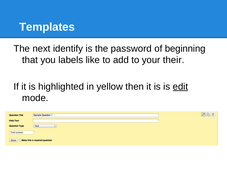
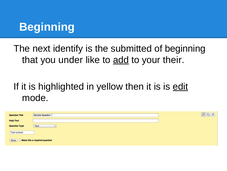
Templates: Templates -> Beginning (47, 27)
password: password -> submitted (131, 48)
labels: labels -> under (71, 60)
add underline: none -> present (121, 60)
